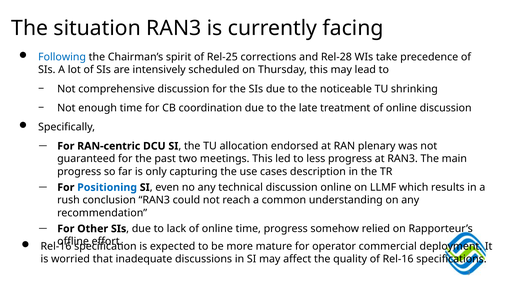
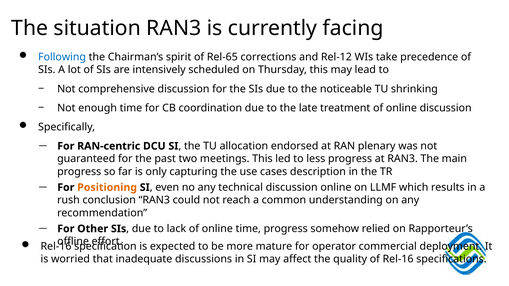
Rel-25: Rel-25 -> Rel-65 (222, 57)
Rel-28: Rel-28 -> Rel-12 (336, 57)
Positioning colour: blue -> orange (107, 188)
